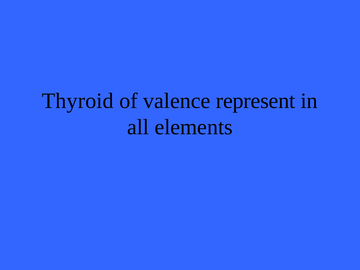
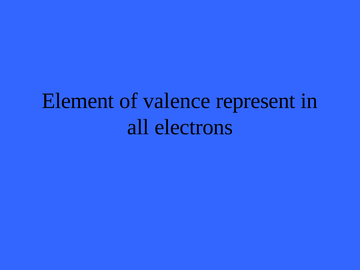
Thyroid: Thyroid -> Element (78, 101)
elements: elements -> electrons (194, 127)
